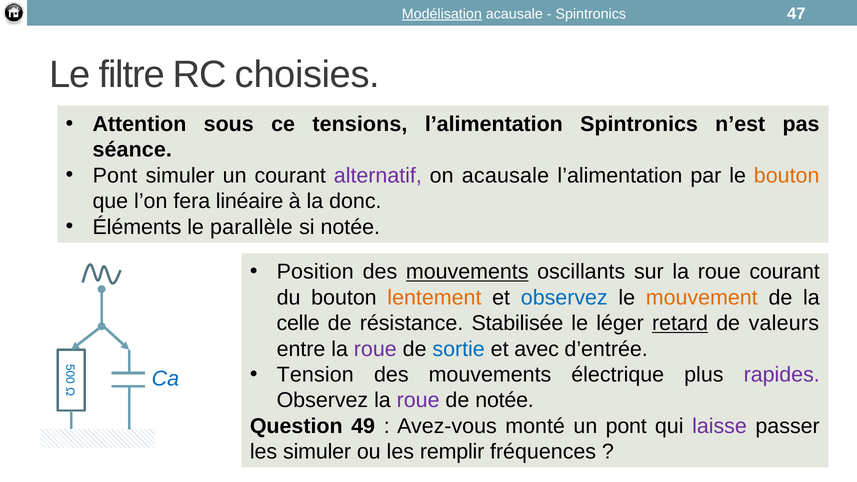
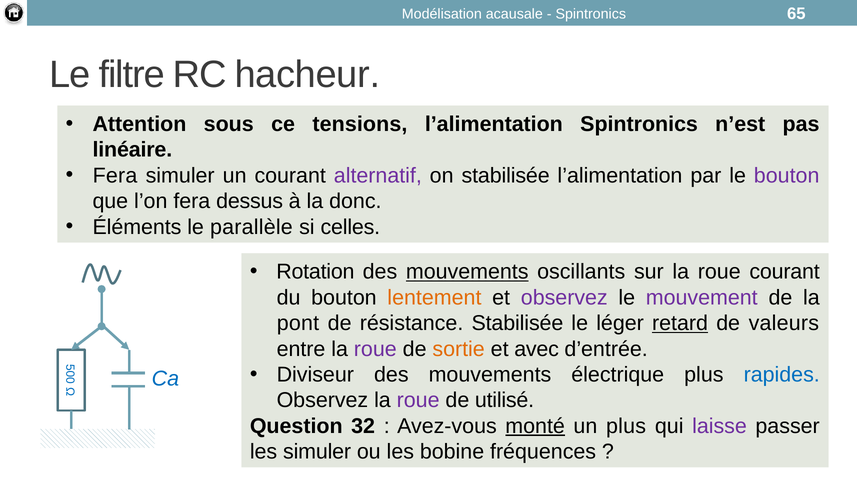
Modélisation underline: present -> none (442, 14)
47: 47 -> 65 (796, 14)
choisies: choisies -> hacheur (307, 75)
séance: séance -> linéaire (132, 150)
Pont: Pont -> Fera (115, 176)
on acausale: acausale -> stabilisée (506, 176)
bouton colour: orange -> purple (787, 176)
linéaire: linéaire -> dessus (250, 201)
si notée: notée -> celles (350, 227)
Position: Position -> Rotation (315, 272)
observez colour: blue -> purple (564, 298)
mouvement colour: orange -> purple (702, 298)
celle: celle -> pont (298, 323)
sortie colour: blue -> orange (459, 349)
Tension: Tension -> Diviseur (315, 375)
rapides colour: purple -> blue (782, 375)
de notée: notée -> utilisé (505, 400)
49: 49 -> 32 (363, 426)
monté underline: none -> present (535, 426)
un pont: pont -> plus (626, 426)
remplir: remplir -> bobine (452, 452)
